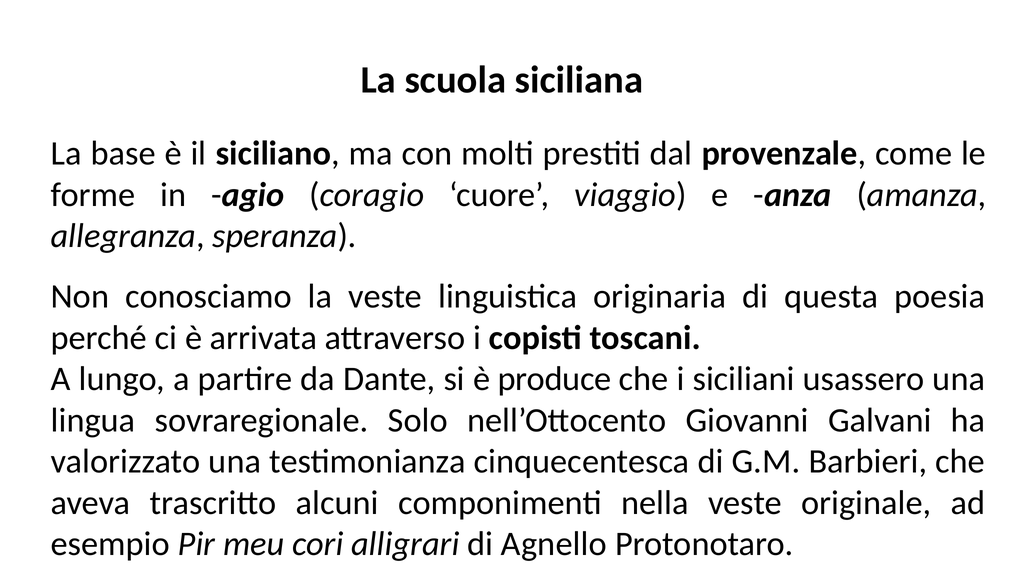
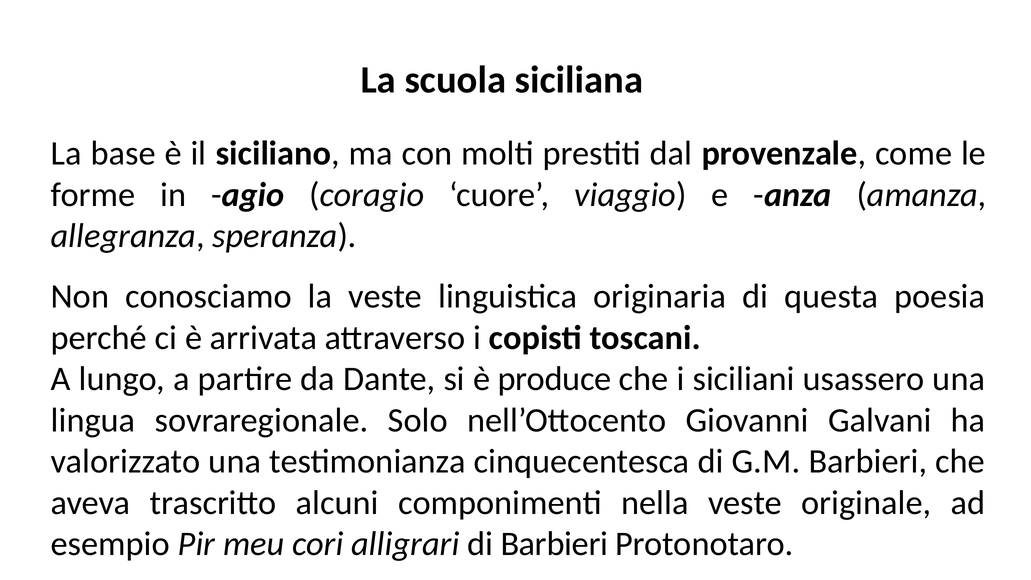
di Agnello: Agnello -> Barbieri (554, 544)
